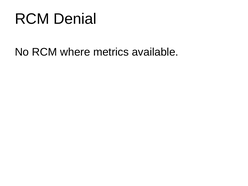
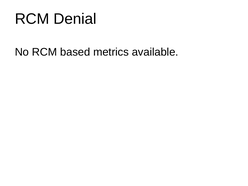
where: where -> based (75, 52)
